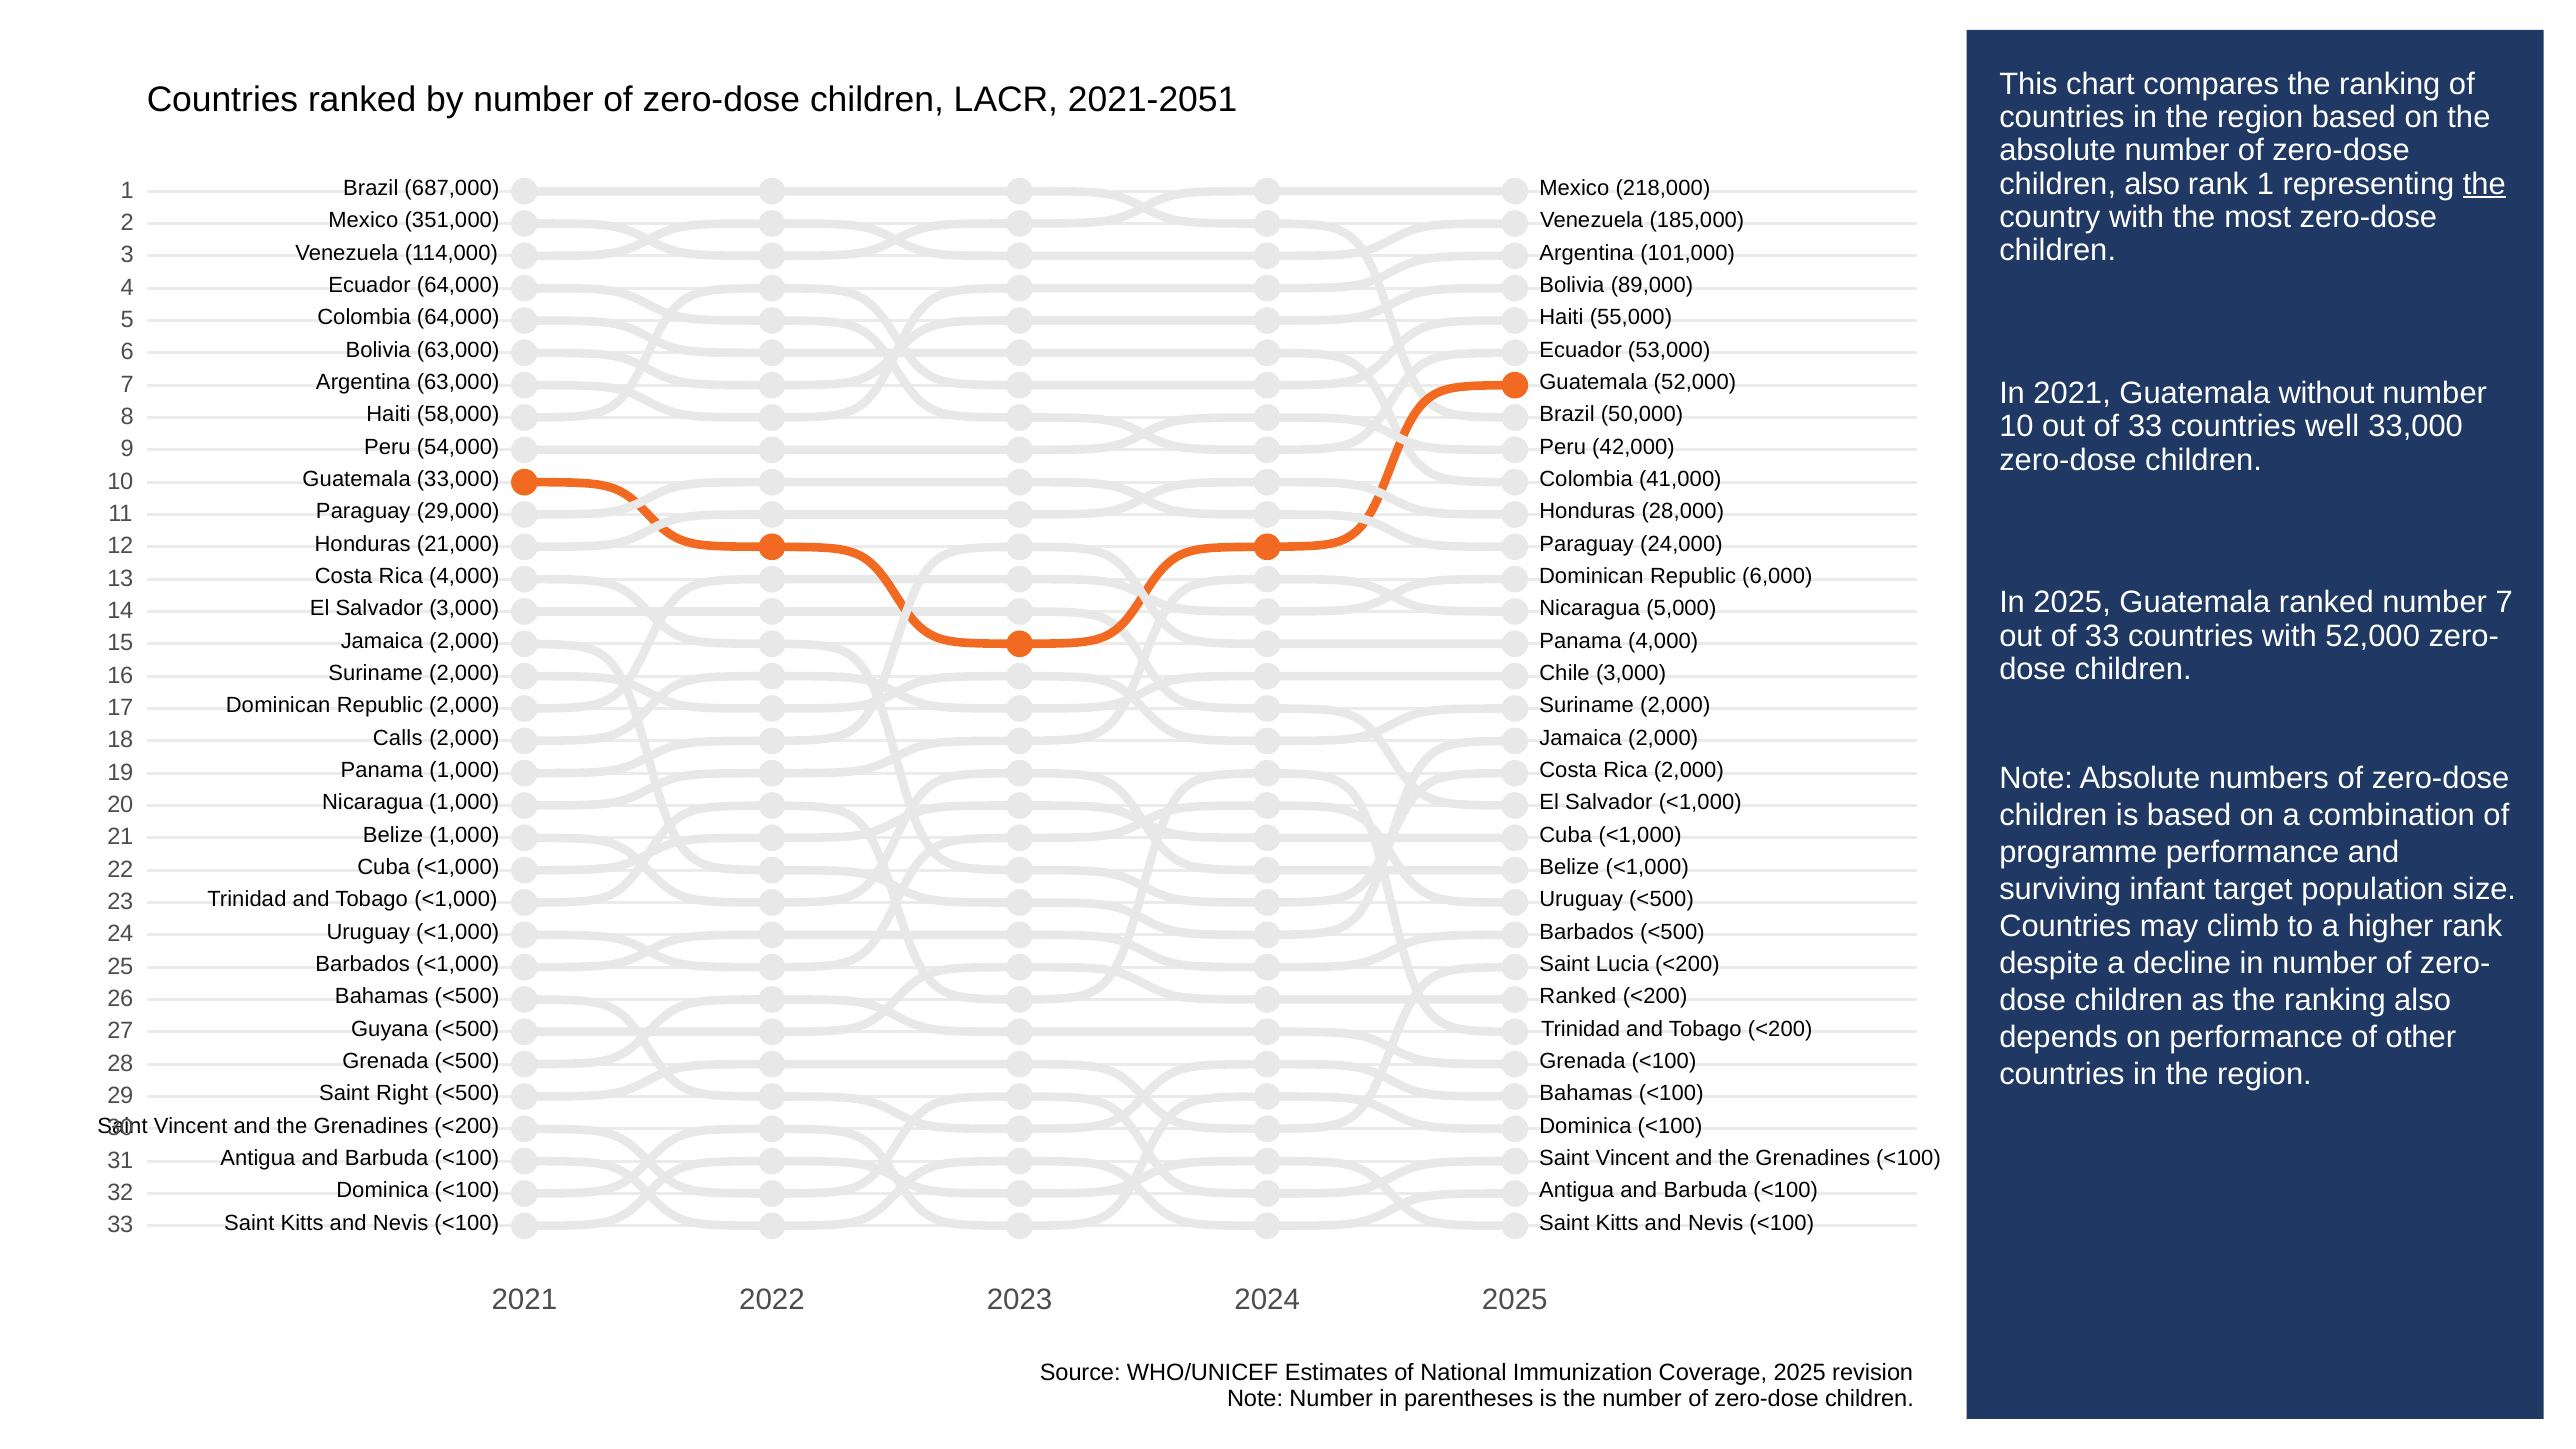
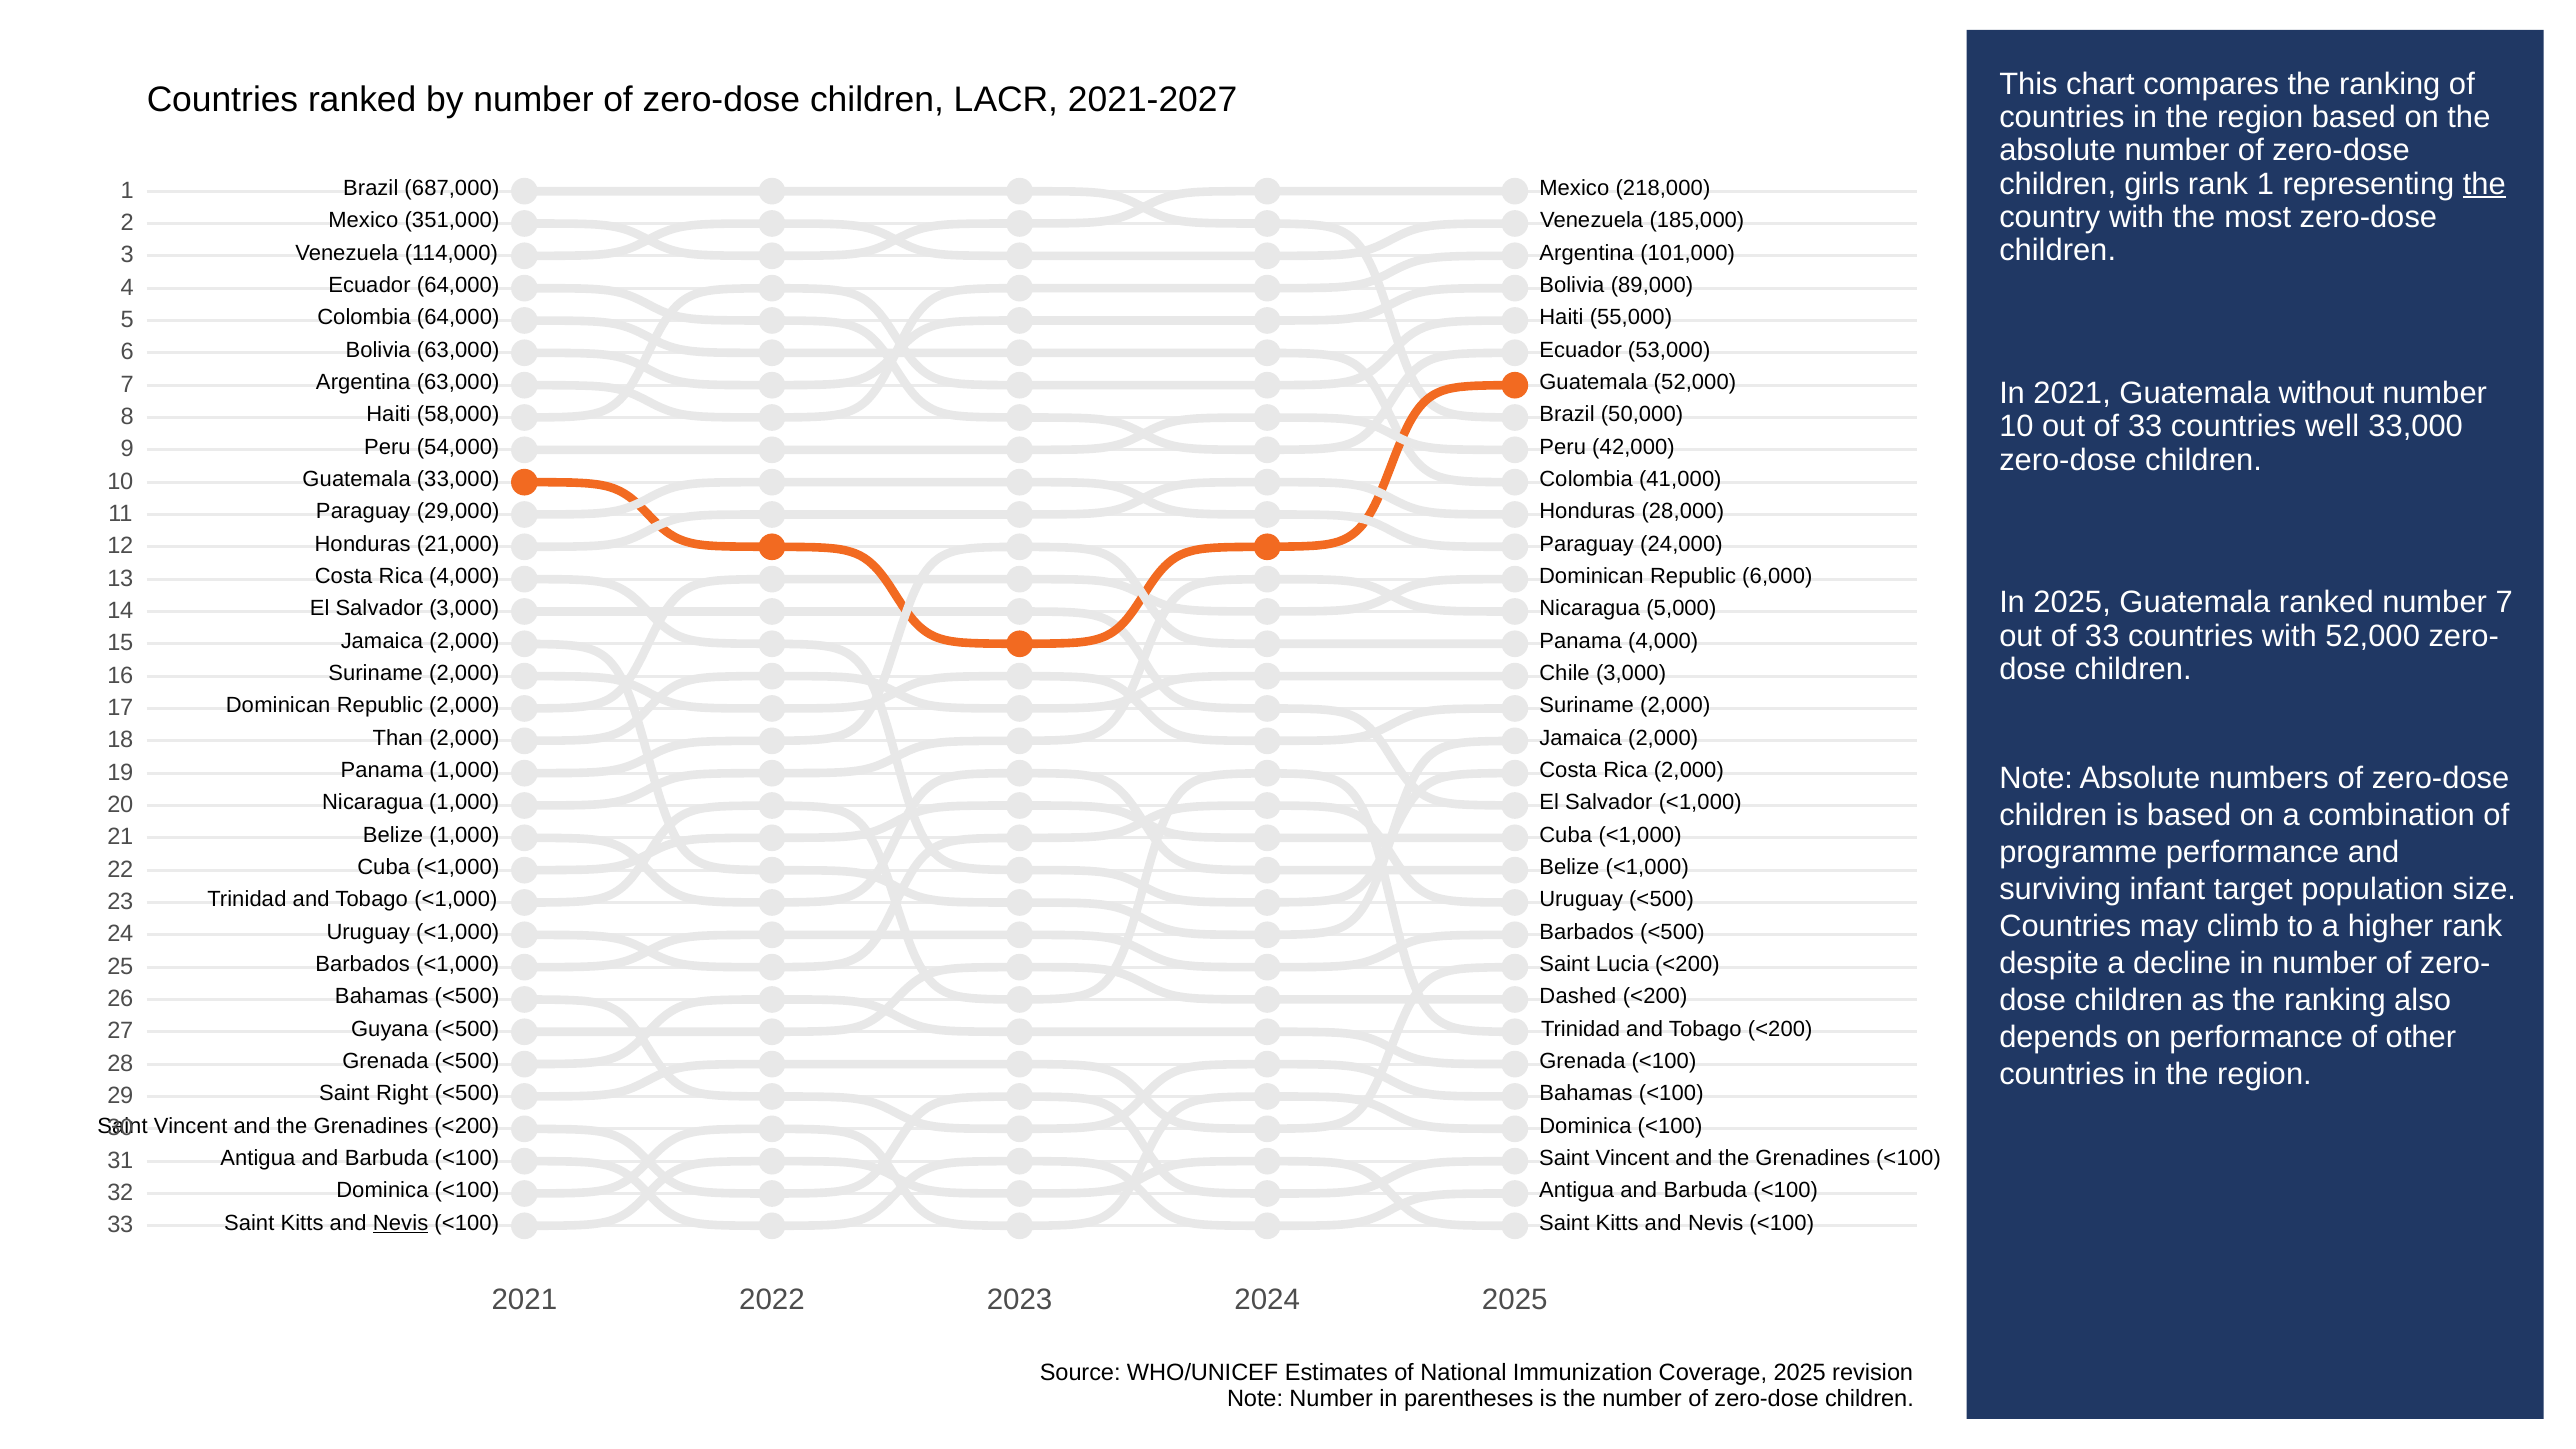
2021-2051: 2021-2051 -> 2021-2027 (1153, 100)
children also: also -> girls (2152, 184)
Calls: Calls -> Than (398, 738)
Ranked: Ranked -> Dashed (1578, 996)
Nevis underline: none -> present (401, 1223)
